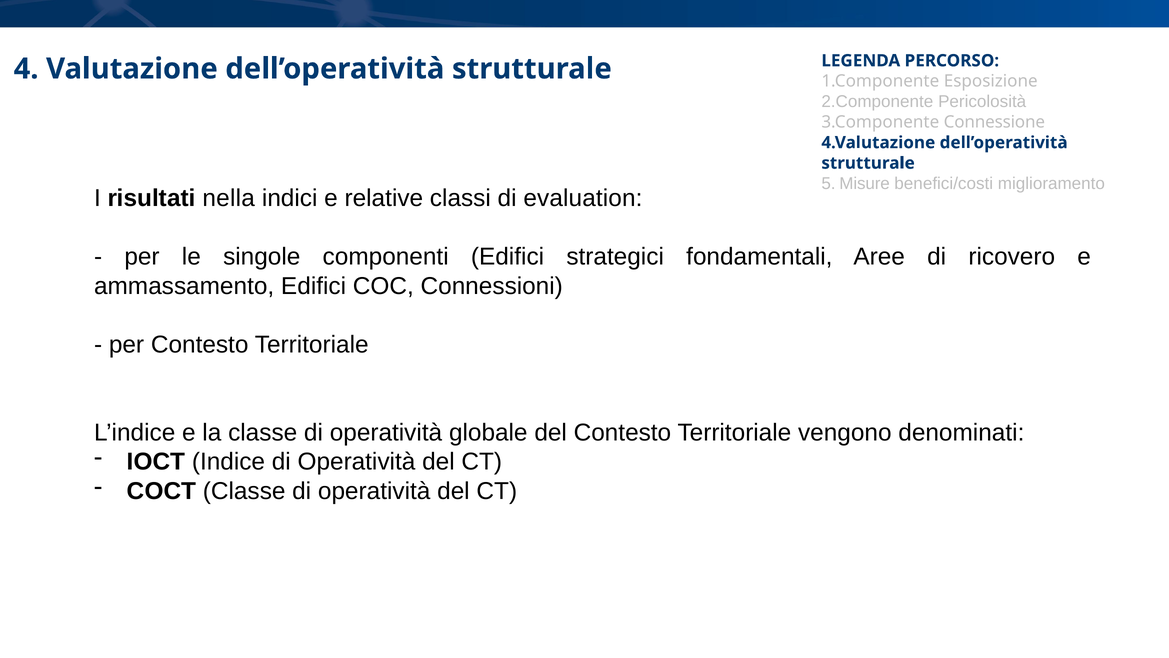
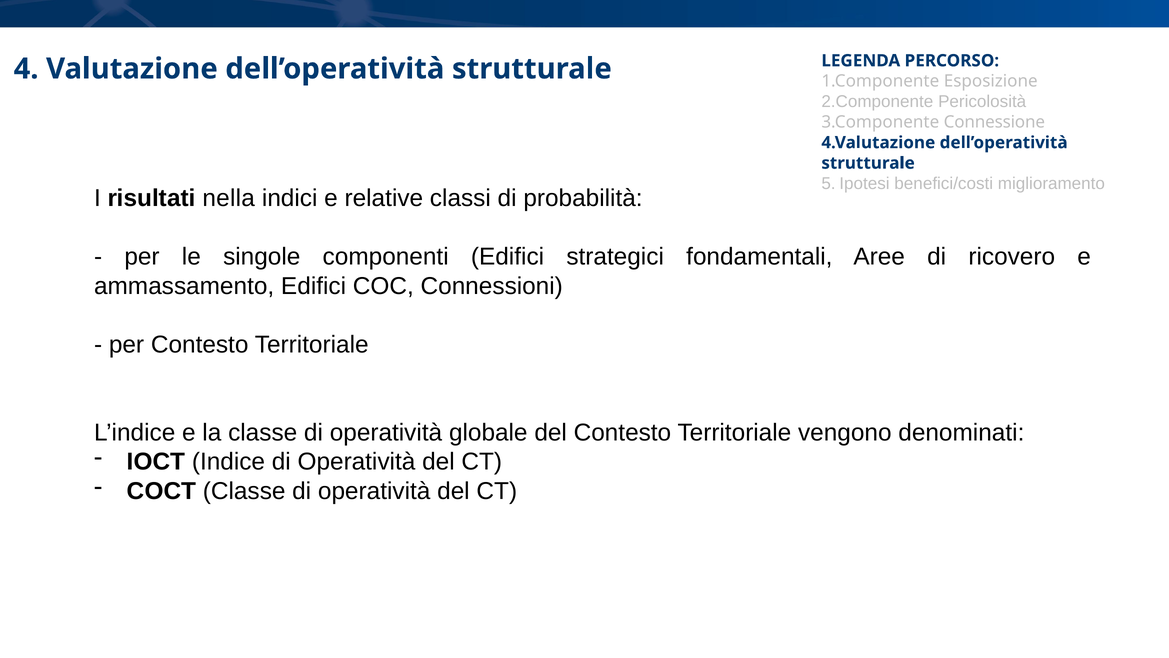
Misure: Misure -> Ipotesi (864, 183)
evaluation: evaluation -> probabilità (583, 198)
